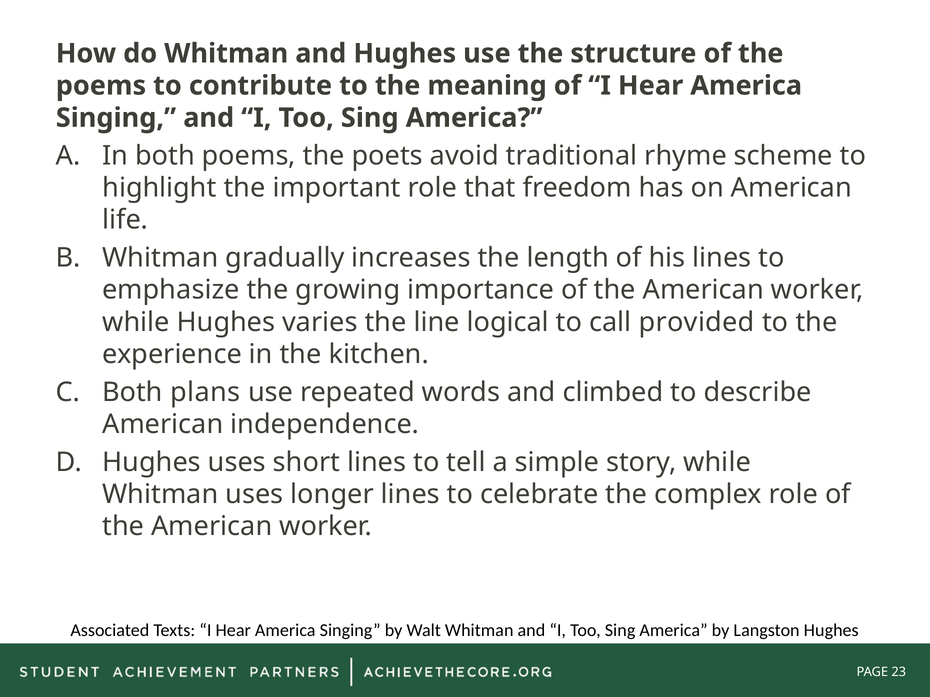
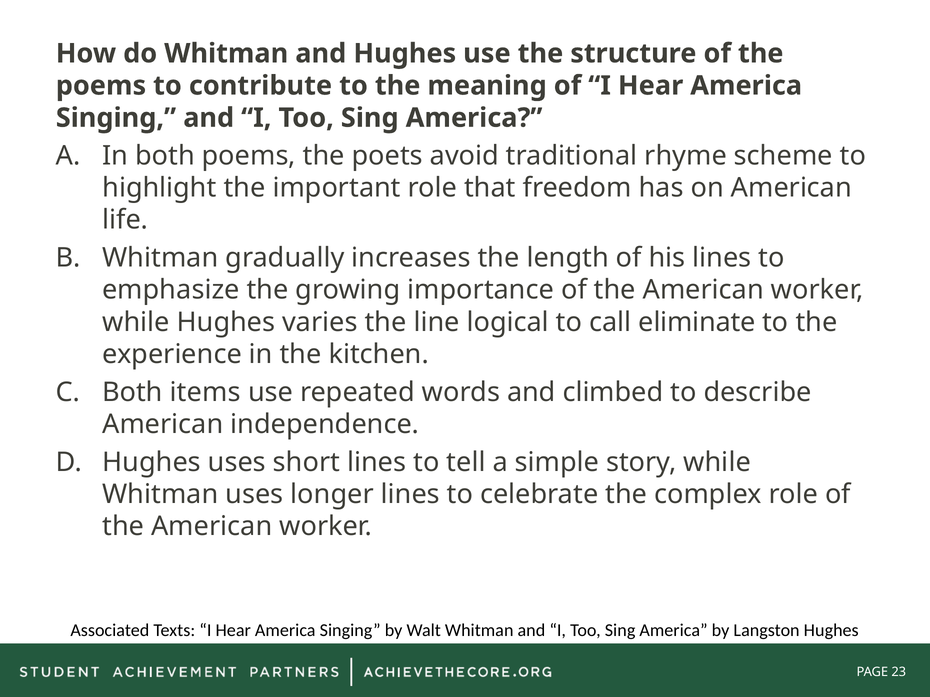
provided: provided -> eliminate (697, 322)
plans: plans -> items (205, 392)
